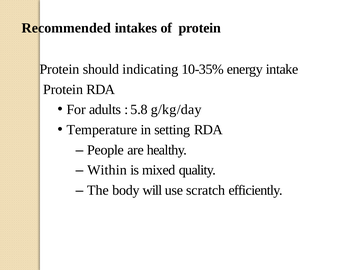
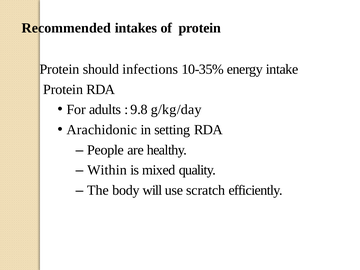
indicating: indicating -> infections (150, 69)
5.8: 5.8 -> 9.8 (139, 110)
Temperature: Temperature -> Arachidonic (102, 130)
